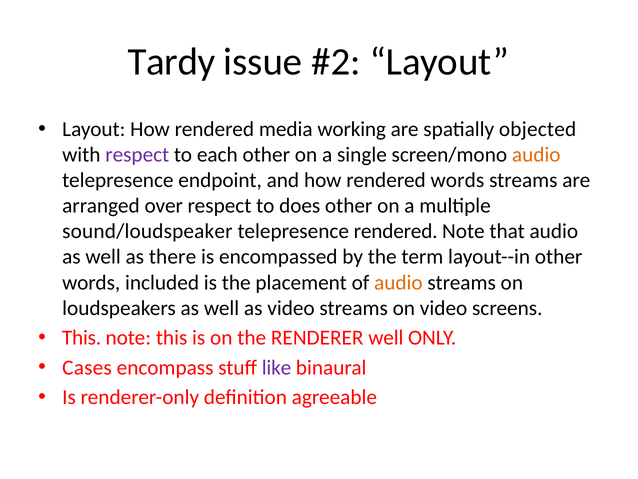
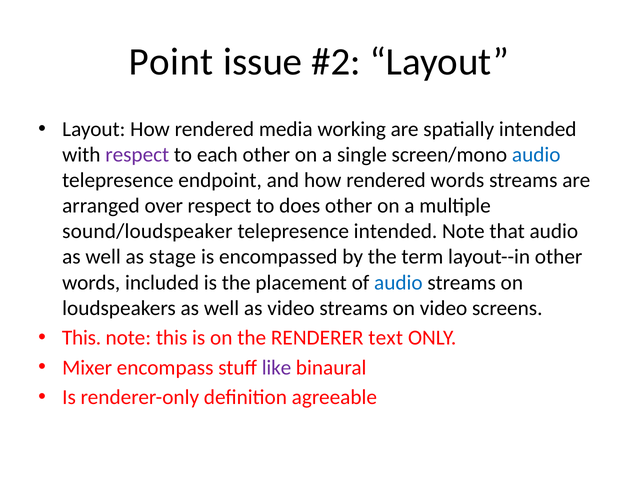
Tardy: Tardy -> Point (171, 62)
spatially objected: objected -> intended (538, 129)
audio colour: orange -> blue (536, 155)
telepresence rendered: rendered -> intended (396, 231)
there: there -> stage (173, 257)
audio colour: orange -> blue (398, 282)
RENDERER well: well -> text (386, 337)
Cases: Cases -> Mixer (87, 367)
